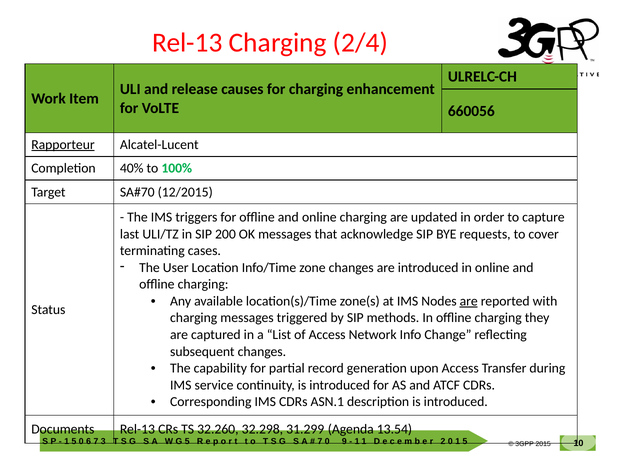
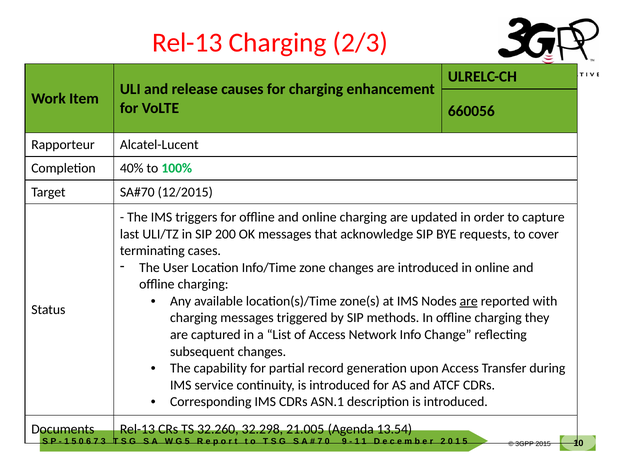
2/4: 2/4 -> 2/3 (360, 43)
Rapporteur underline: present -> none (63, 145)
31.299: 31.299 -> 21.005 (305, 429)
